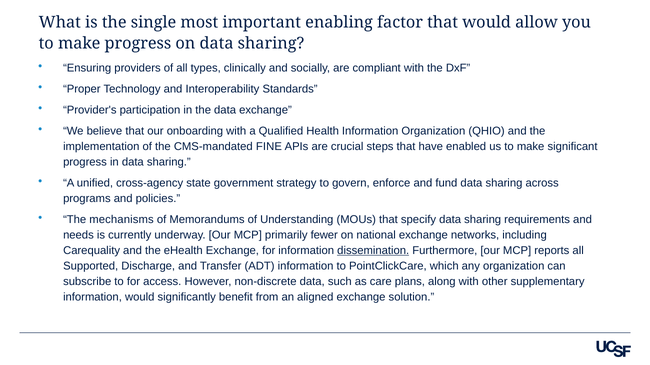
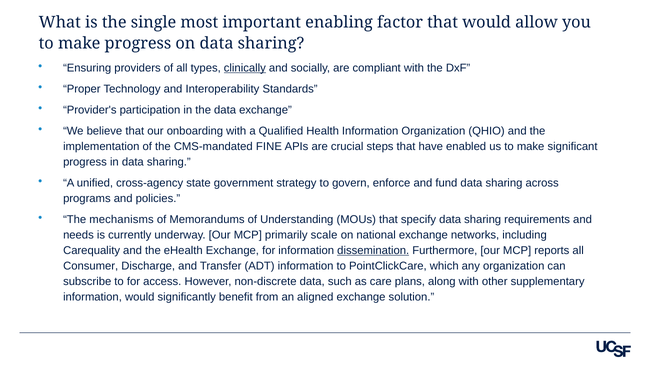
clinically underline: none -> present (245, 68)
fewer: fewer -> scale (324, 235)
Supported: Supported -> Consumer (91, 266)
